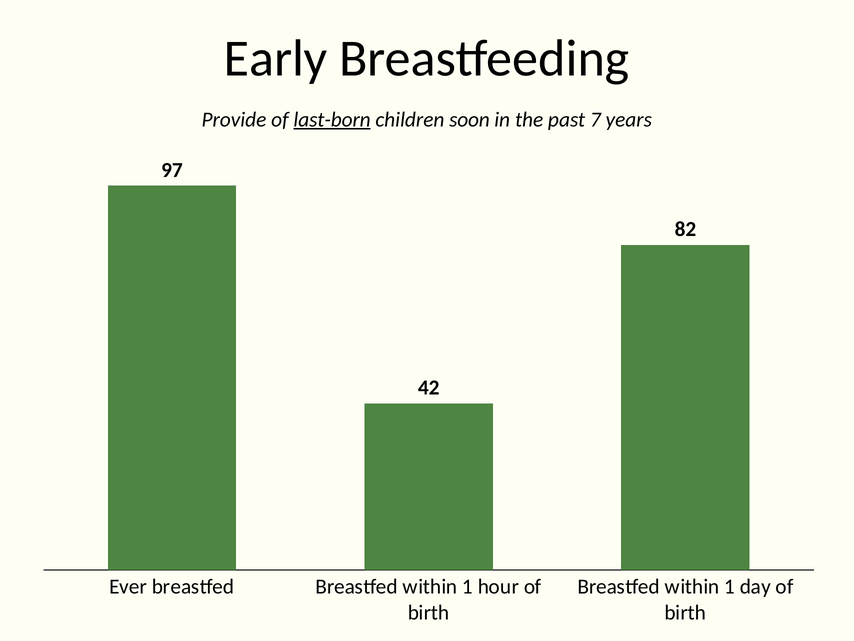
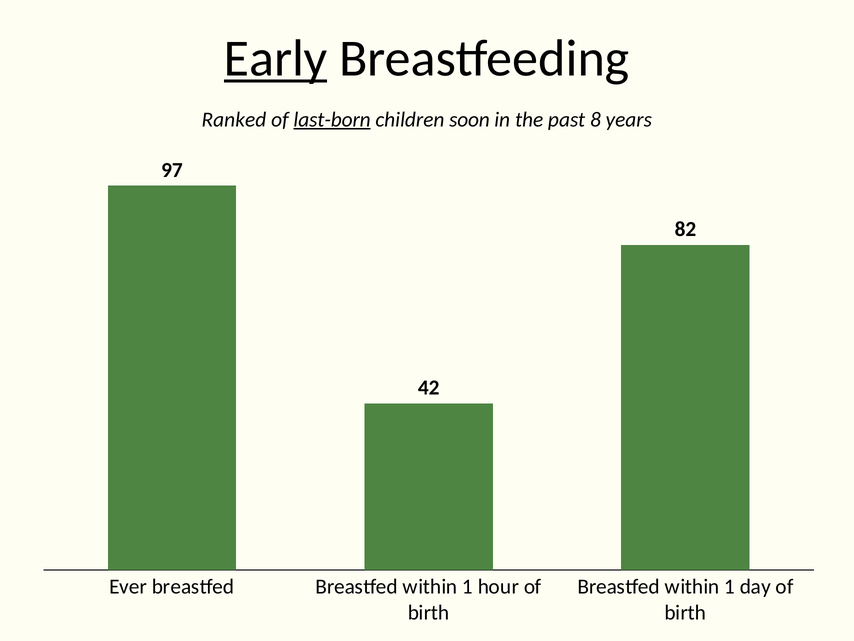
Early underline: none -> present (276, 58)
Provide: Provide -> Ranked (234, 119)
7: 7 -> 8 (595, 119)
